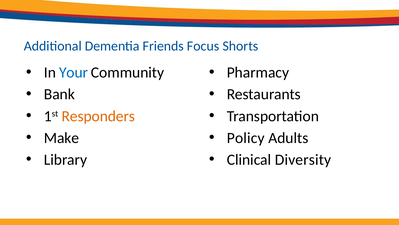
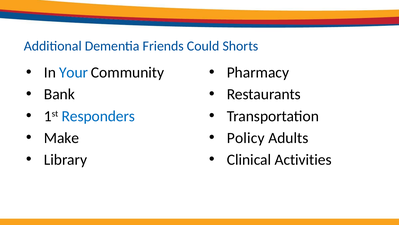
Focus: Focus -> Could (203, 46)
Responders colour: orange -> blue (98, 116)
Diversity: Diversity -> Activities (303, 159)
